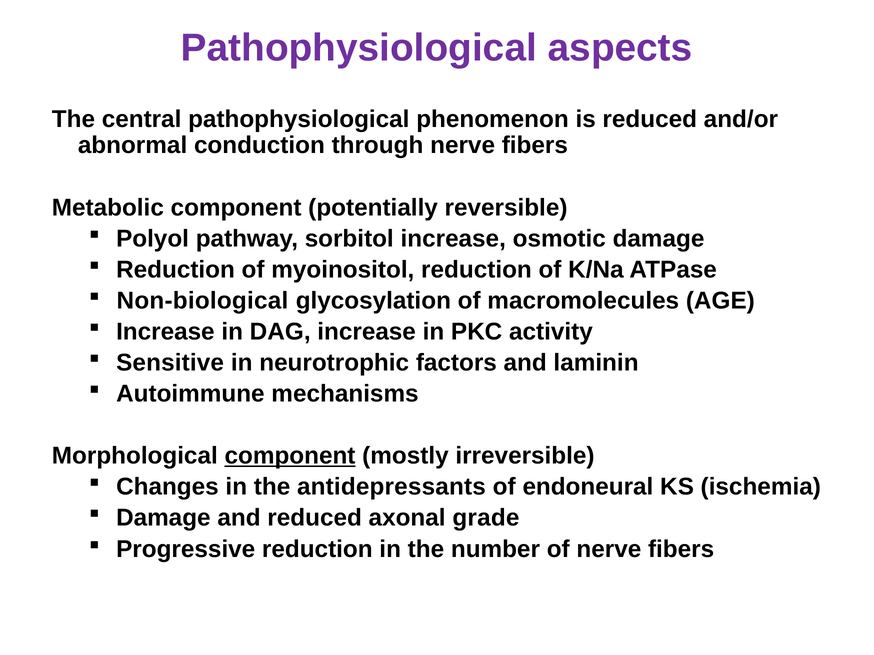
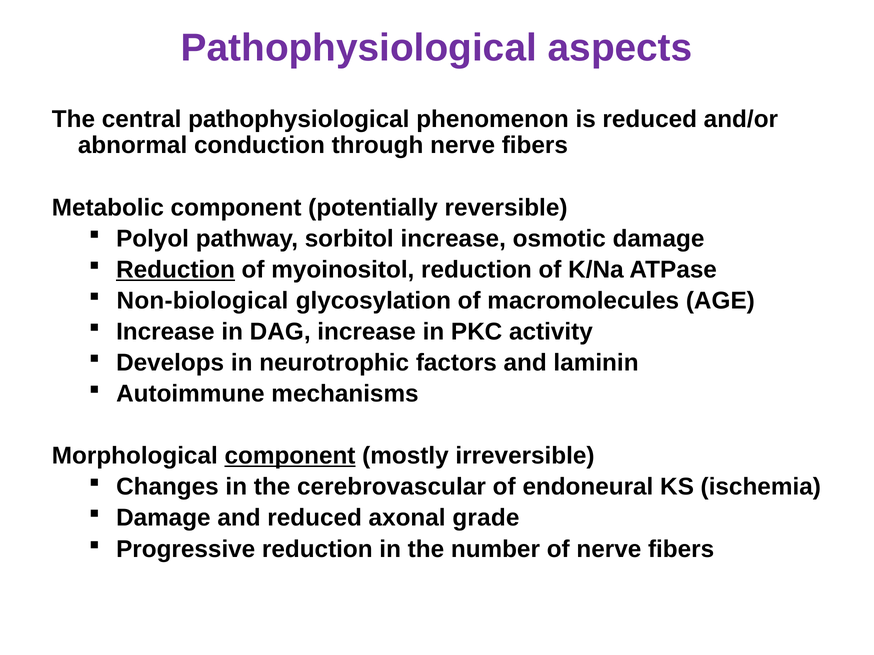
Reduction underline: none -> present (176, 270)
Sensitive: Sensitive -> Develops (170, 363)
antidepressants: antidepressants -> cerebrovascular (391, 487)
